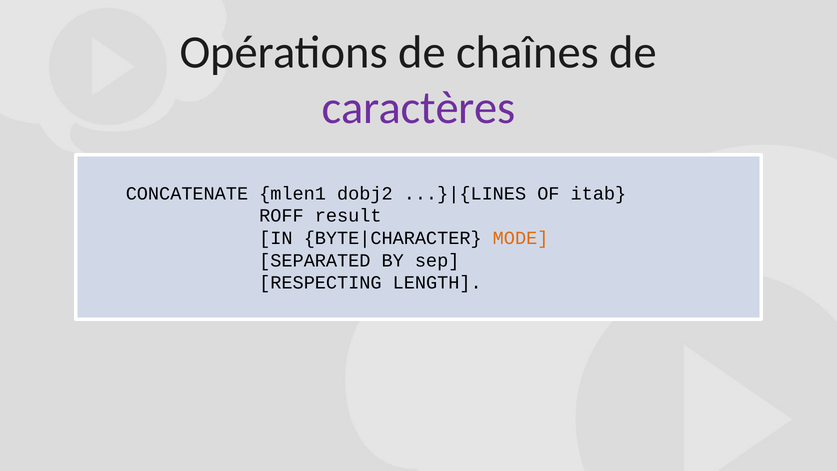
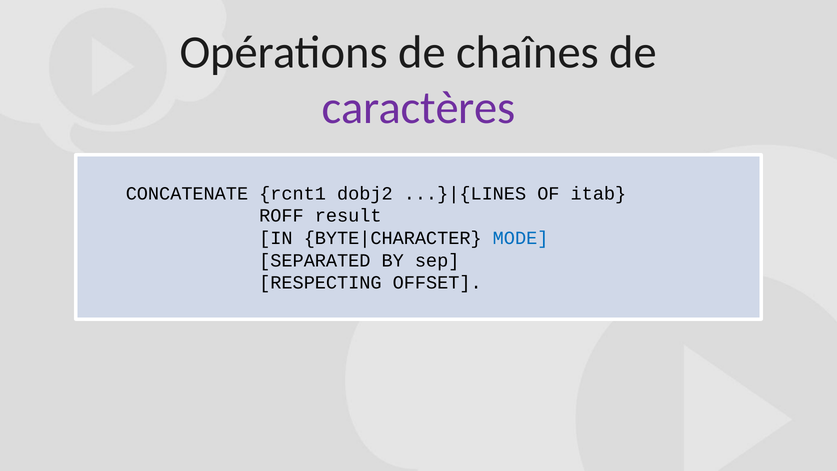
mlen1: mlen1 -> rcnt1 (293, 193)
MODE colour: orange -> blue (521, 238)
LENGTH: LENGTH -> OFFSET (437, 283)
